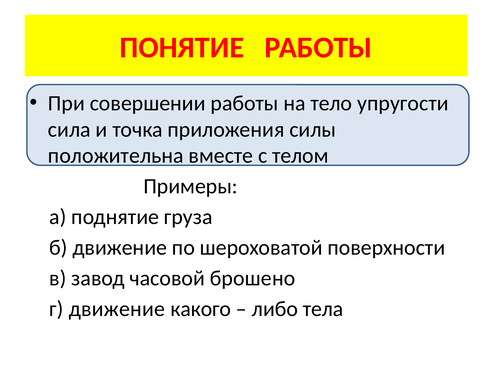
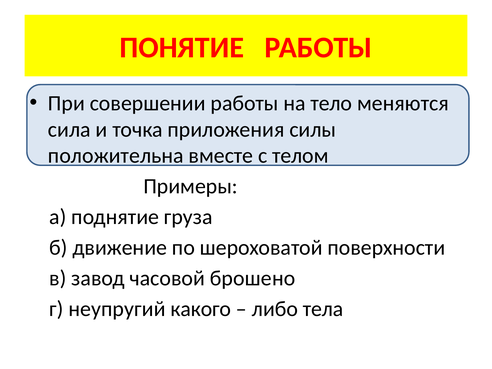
упругости: упругости -> меняются (403, 103)
г движение: движение -> неупругий (117, 309)
